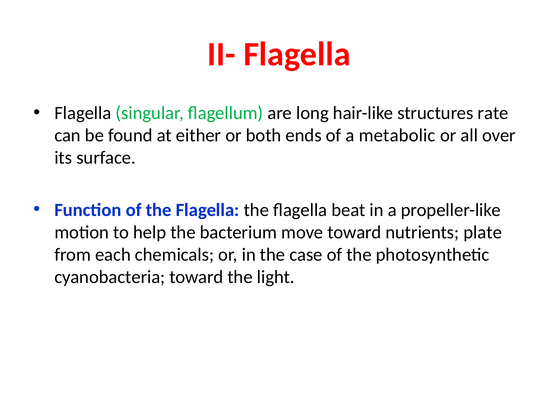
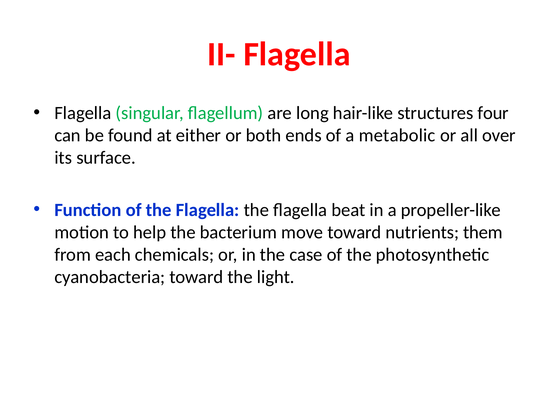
rate: rate -> four (493, 113)
plate: plate -> them (483, 232)
